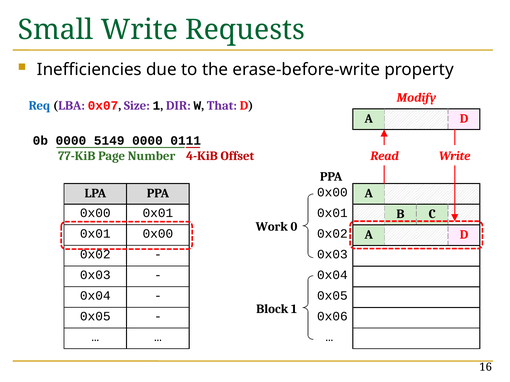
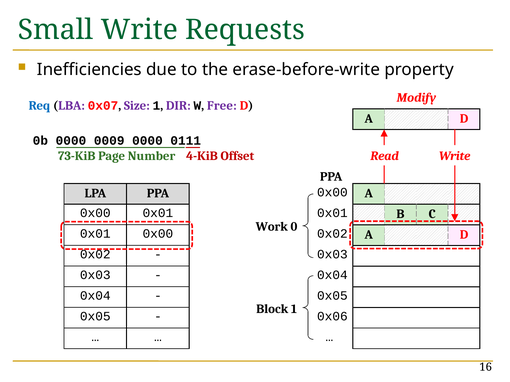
That: That -> Free (222, 106)
5149: 5149 -> 0009 (109, 141)
77-KiB: 77-KiB -> 73-KiB (77, 156)
